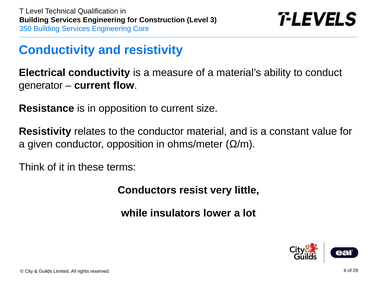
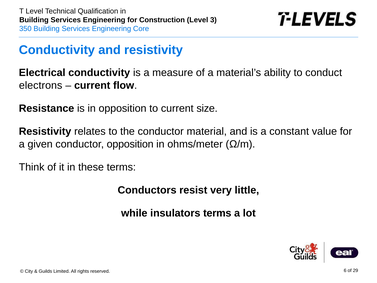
generator: generator -> electrons (41, 85)
insulators lower: lower -> terms (217, 213)
